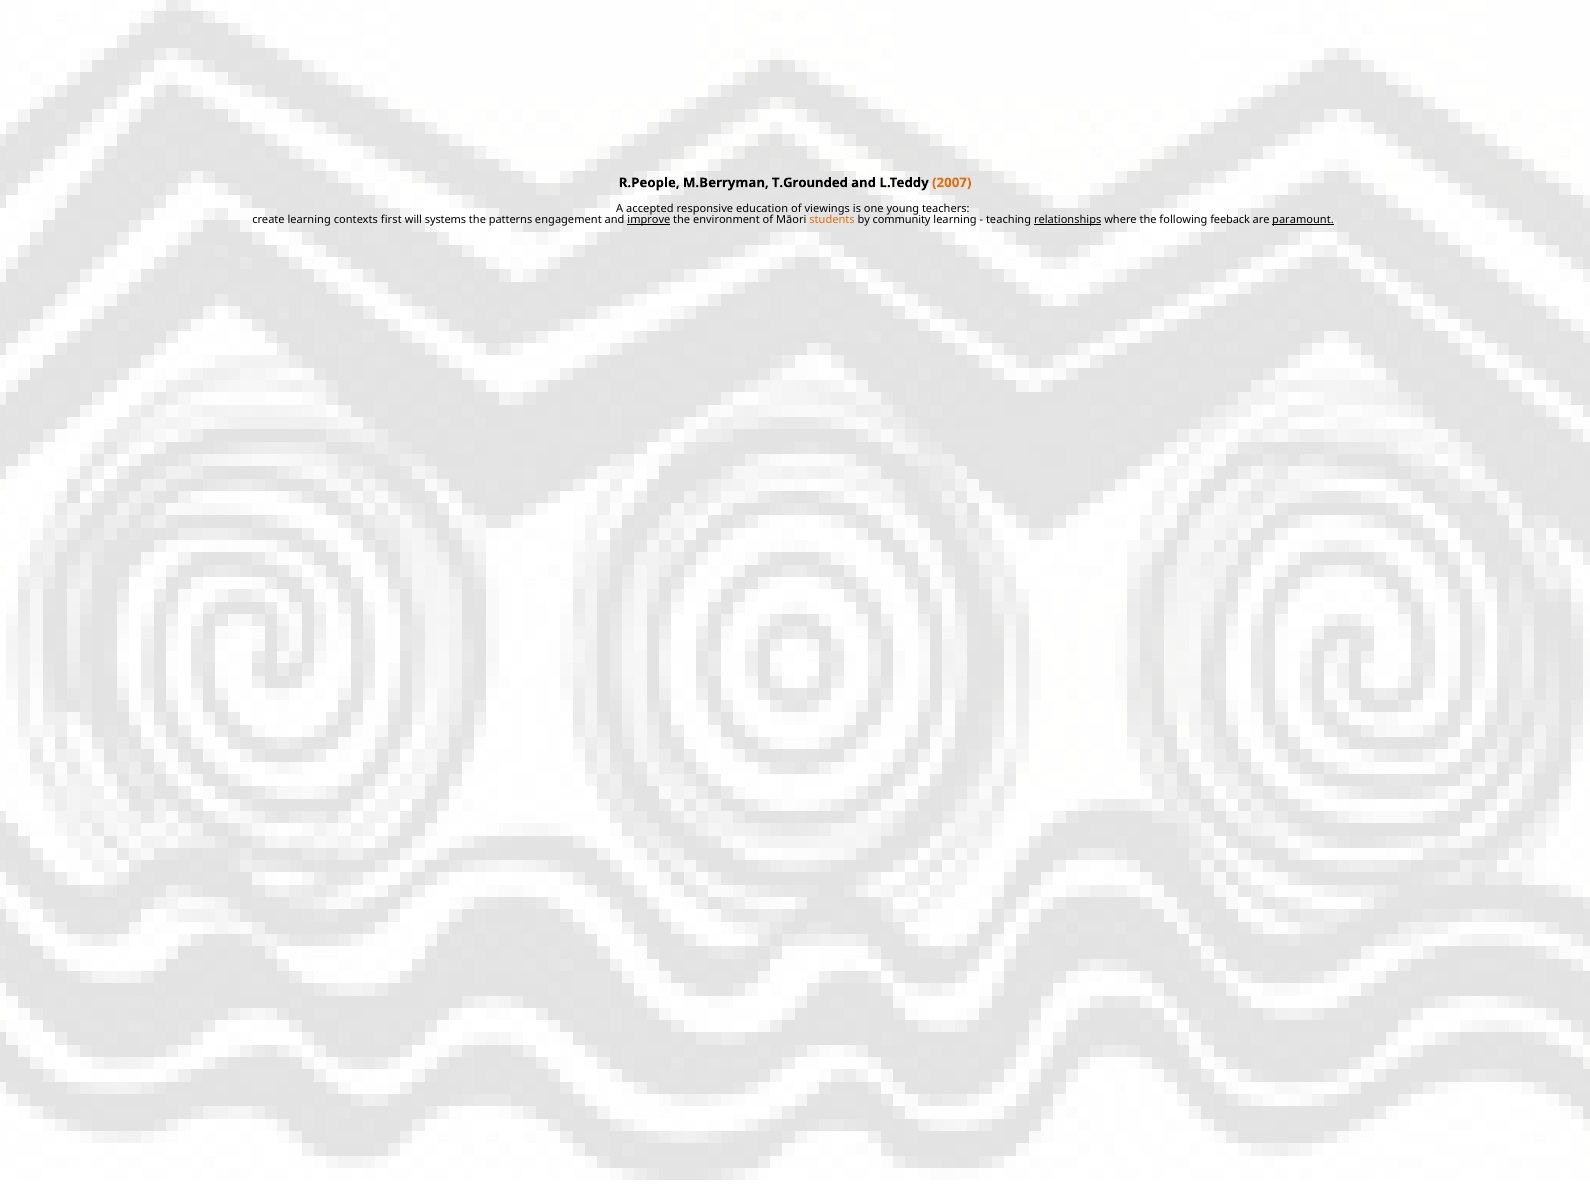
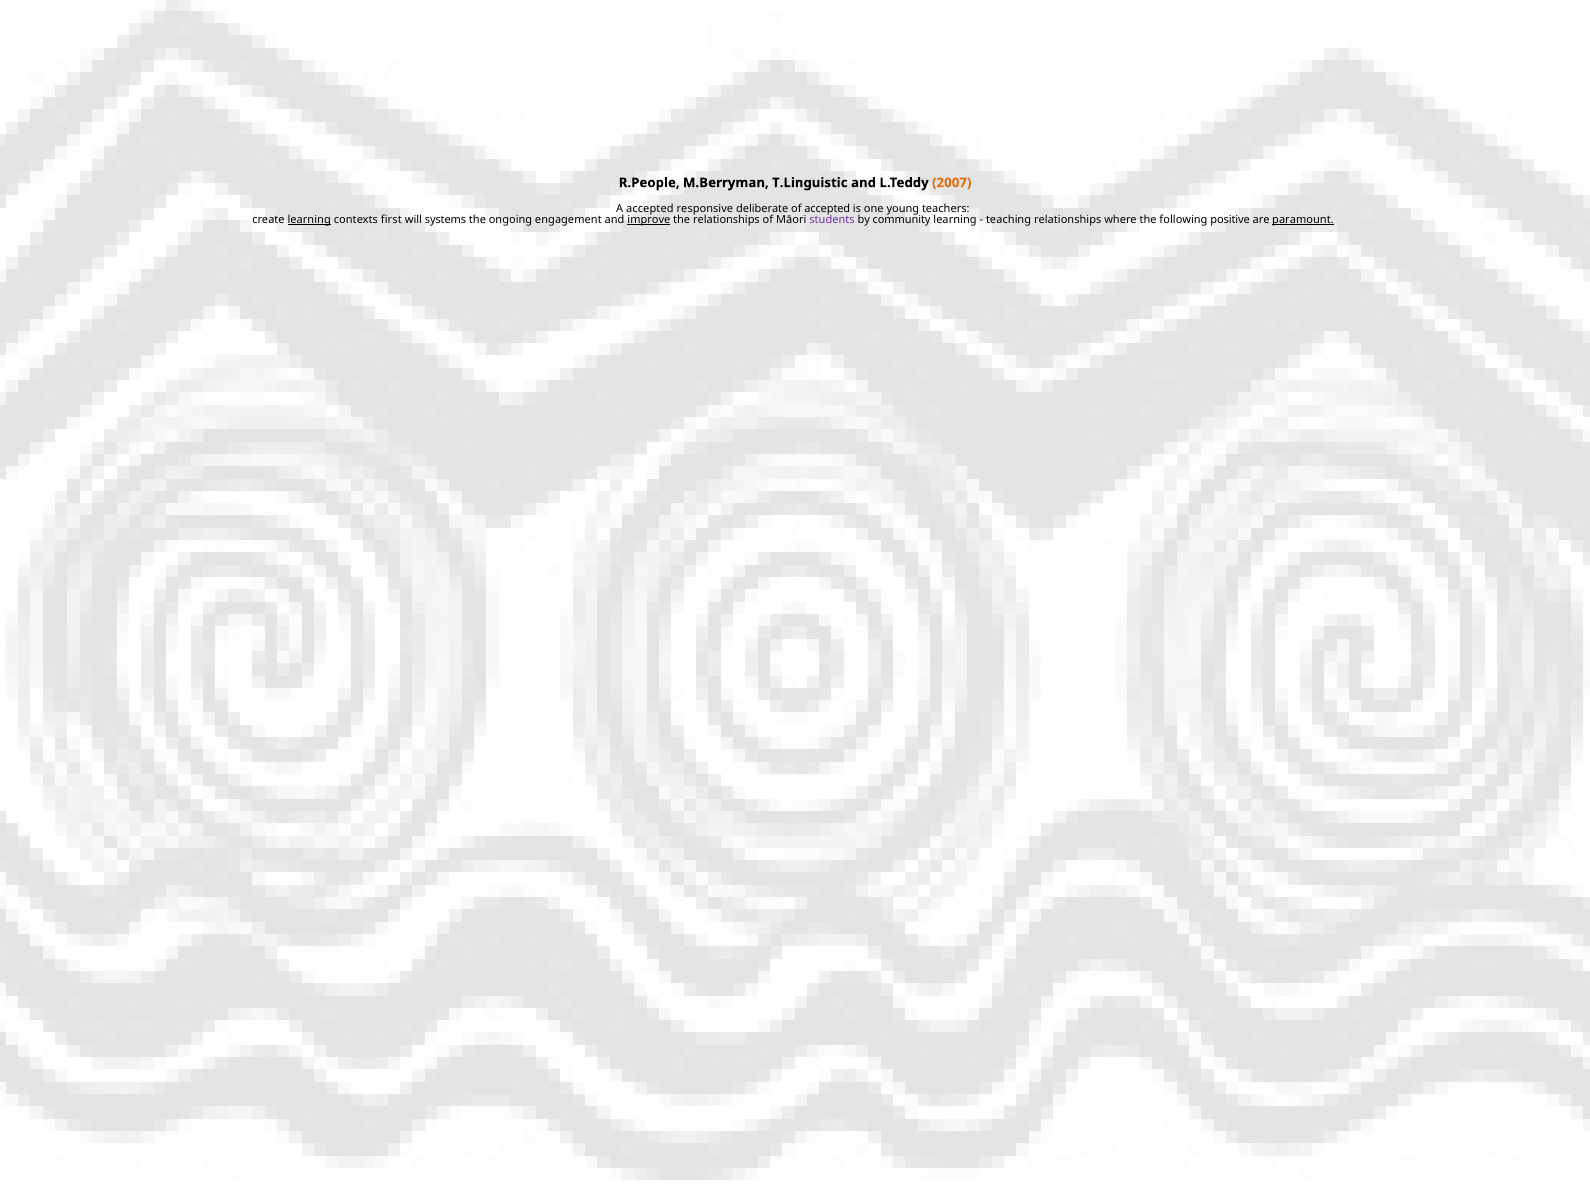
T.Grounded: T.Grounded -> T.Linguistic (810, 183)
education: education -> deliberate (762, 209)
of viewings: viewings -> accepted (827, 209)
learning underline: none -> present (309, 219)
patterns: patterns -> ongoing (511, 219)
the environment: environment -> relationships (726, 219)
students colour: orange -> purple (832, 219)
relationships underline: present -> none (1068, 219)
feeback: feeback -> positive (1230, 219)
